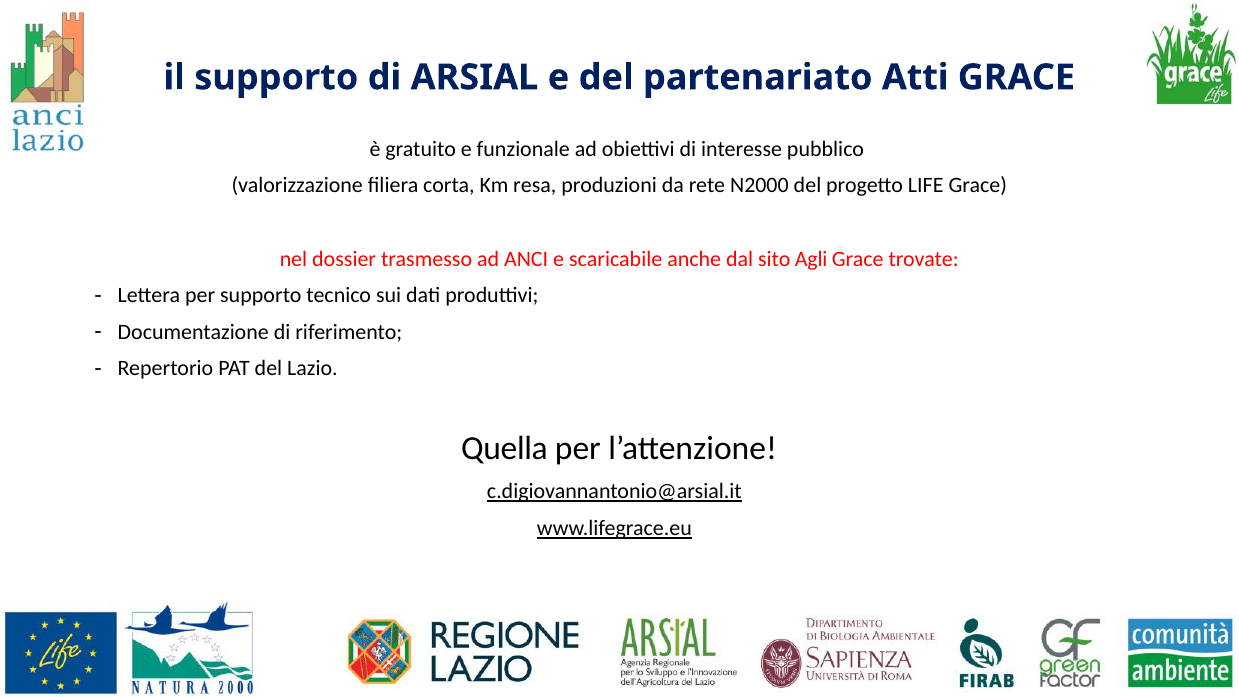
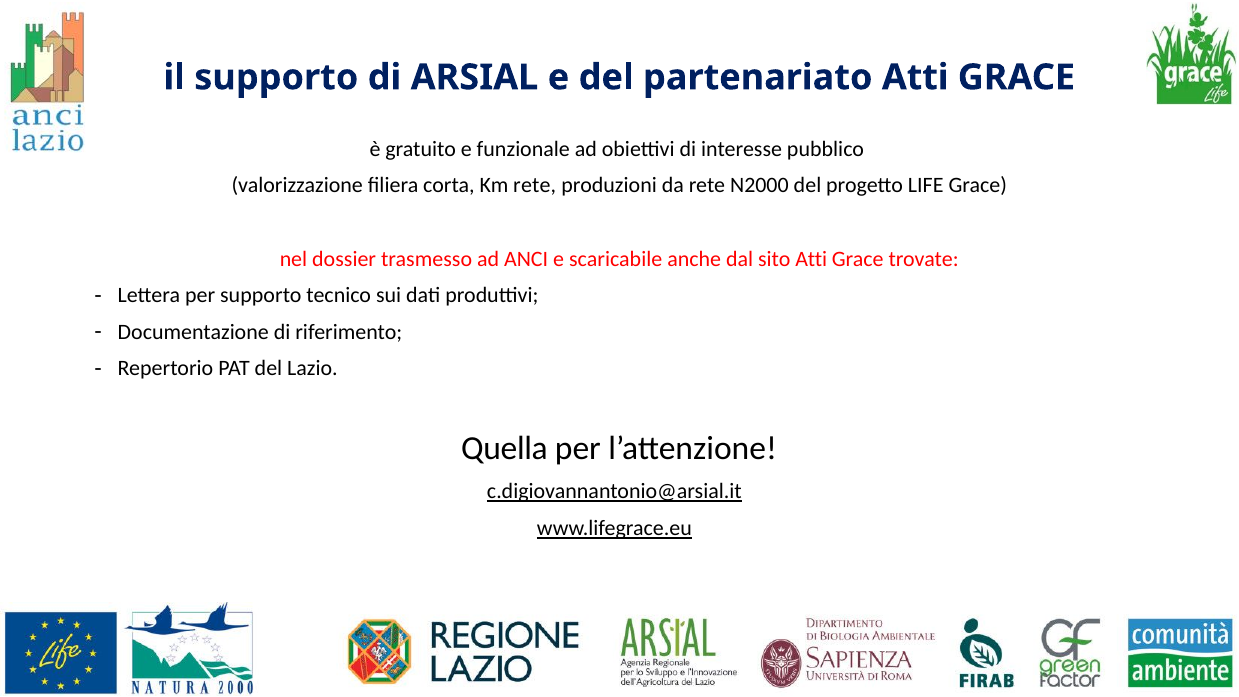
Km resa: resa -> rete (535, 186)
sito Agli: Agli -> Atti (811, 259)
